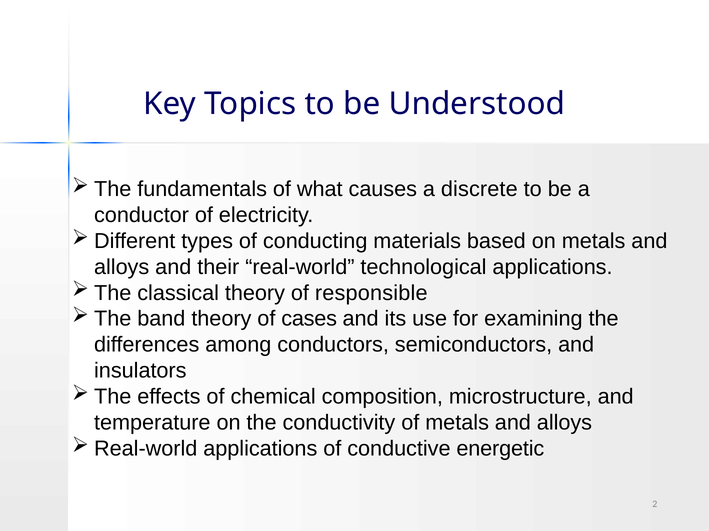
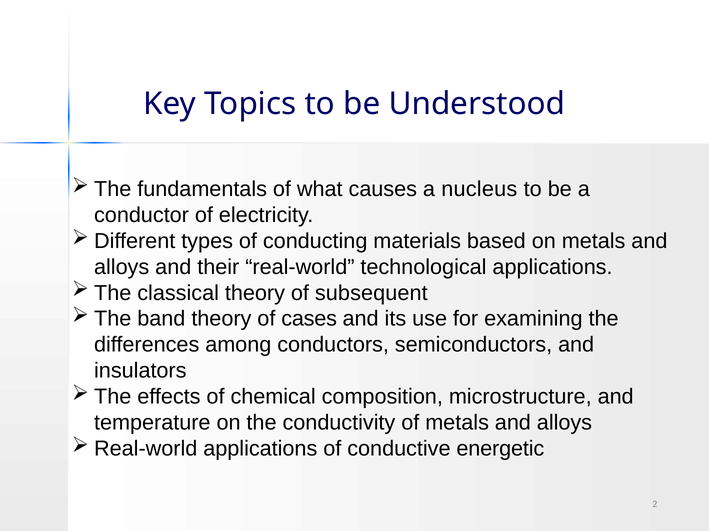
discrete: discrete -> nucleus (479, 189)
responsible: responsible -> subsequent (371, 293)
